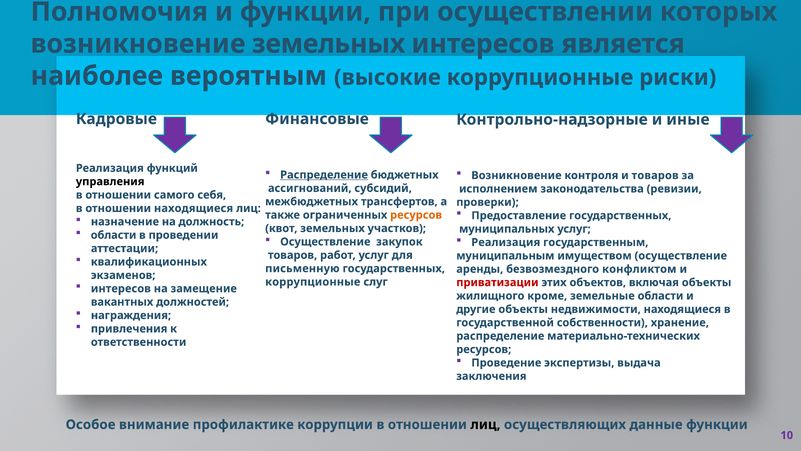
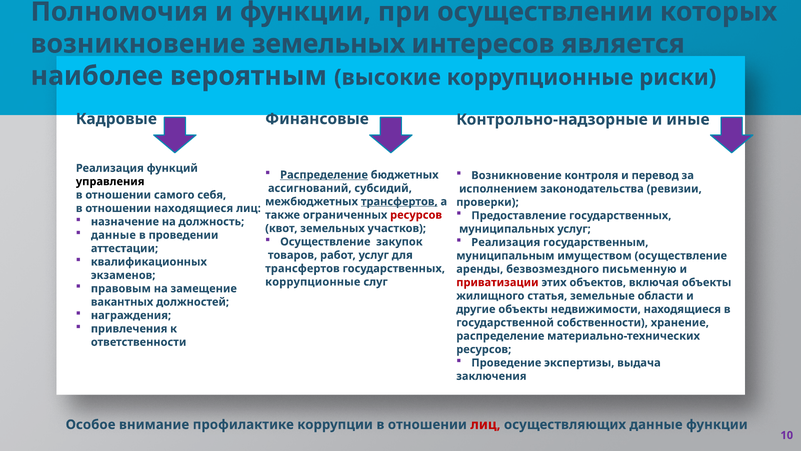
и товаров: товаров -> перевод (655, 175)
трансфертов underline: none -> present (399, 201)
ресурсов colour: orange -> red (416, 215)
области: области -> данные (113, 235)
письменную: письменную -> трансфертов (302, 268)
конфликтом: конфликтом -> письменную (639, 269)
интересов: интересов -> правовым (121, 288)
кроме: кроме -> статья (547, 296)
лиц colour: black -> red (485, 424)
